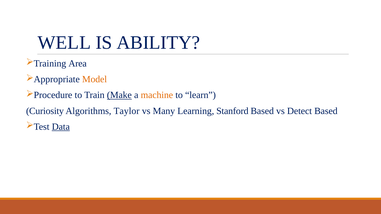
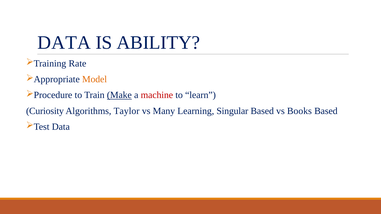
WELL: WELL -> DATA (64, 43)
Area: Area -> Rate (77, 64)
machine colour: orange -> red (157, 95)
Stanford: Stanford -> Singular (232, 111)
Detect: Detect -> Books (299, 111)
Data underline: present -> none (61, 127)
